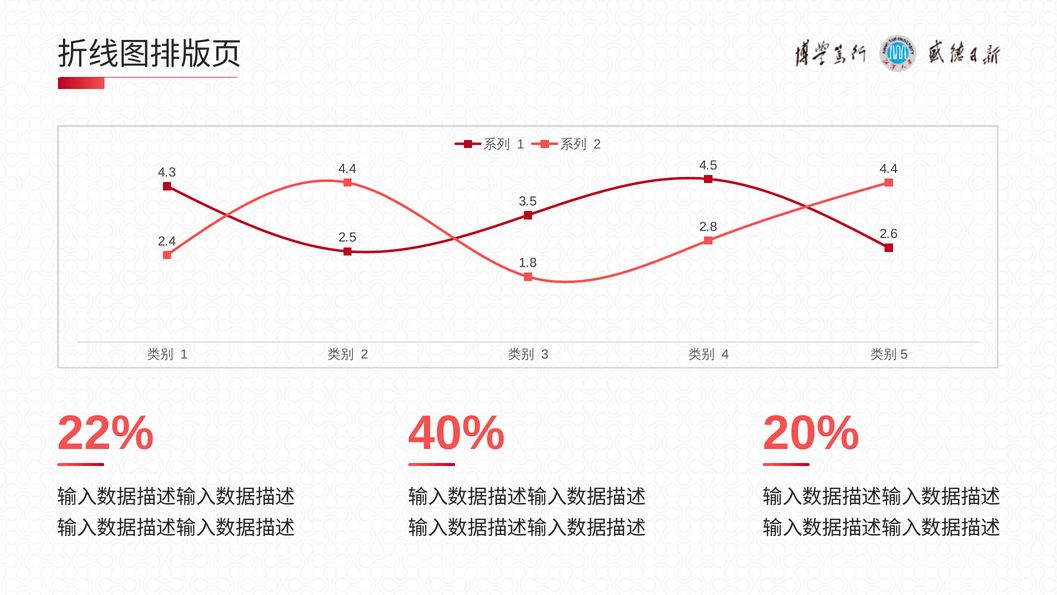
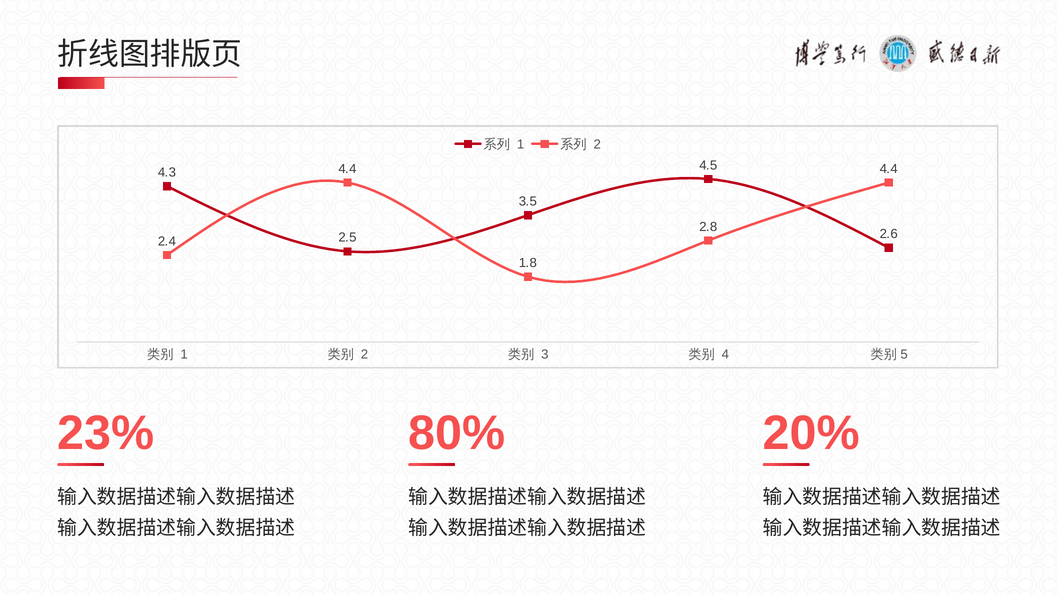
22%: 22% -> 23% (106, 433)
40%: 40% -> 80% (457, 433)
